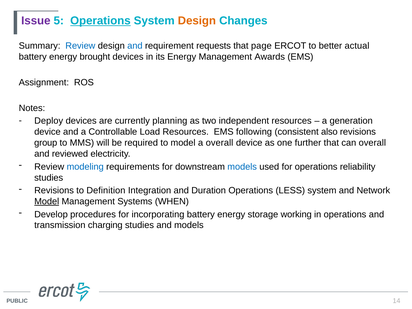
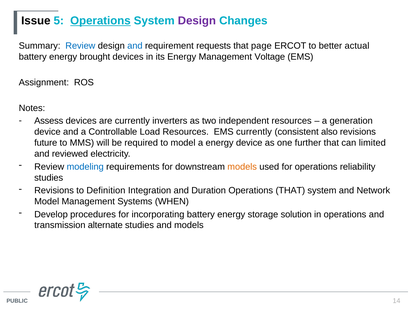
Issue colour: purple -> black (36, 21)
Design colour: orange -> purple (197, 21)
Awards: Awards -> Voltage (270, 57)
Deploy: Deploy -> Assess (49, 121)
planning: planning -> inverters (170, 121)
EMS following: following -> currently (254, 132)
group: group -> future (46, 143)
a overall: overall -> energy (220, 143)
can overall: overall -> limited (372, 143)
models colour: blue -> orange (242, 167)
Operations LESS: LESS -> THAT (290, 191)
Model underline: present -> none (47, 202)
working: working -> solution (296, 214)
charging: charging -> alternate (105, 225)
